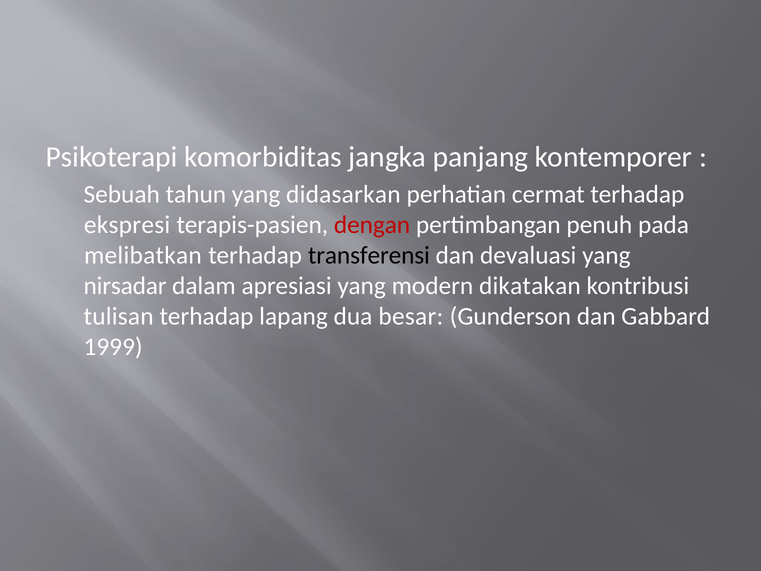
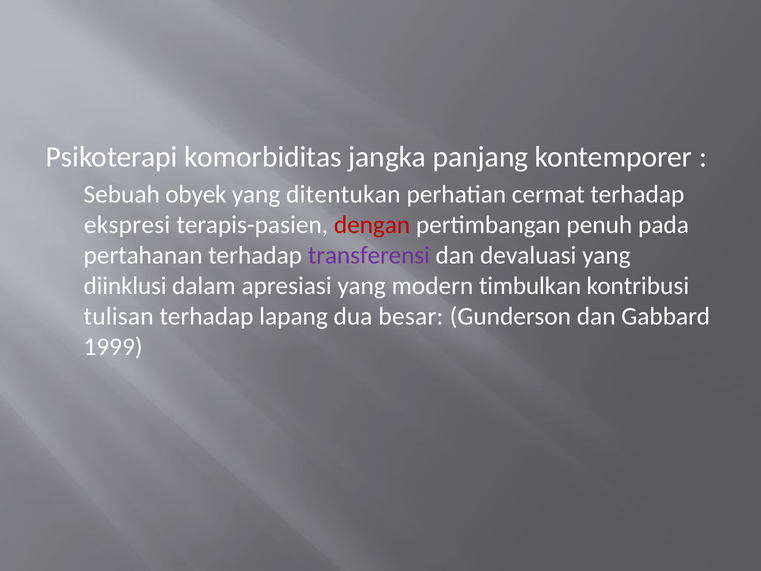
tahun: tahun -> obyek (196, 194)
didasarkan: didasarkan -> ditentukan (343, 194)
melibatkan: melibatkan -> pertahanan (143, 255)
transferensi colour: black -> purple (369, 255)
nirsadar: nirsadar -> diinklusi (125, 286)
dikatakan: dikatakan -> timbulkan (530, 286)
